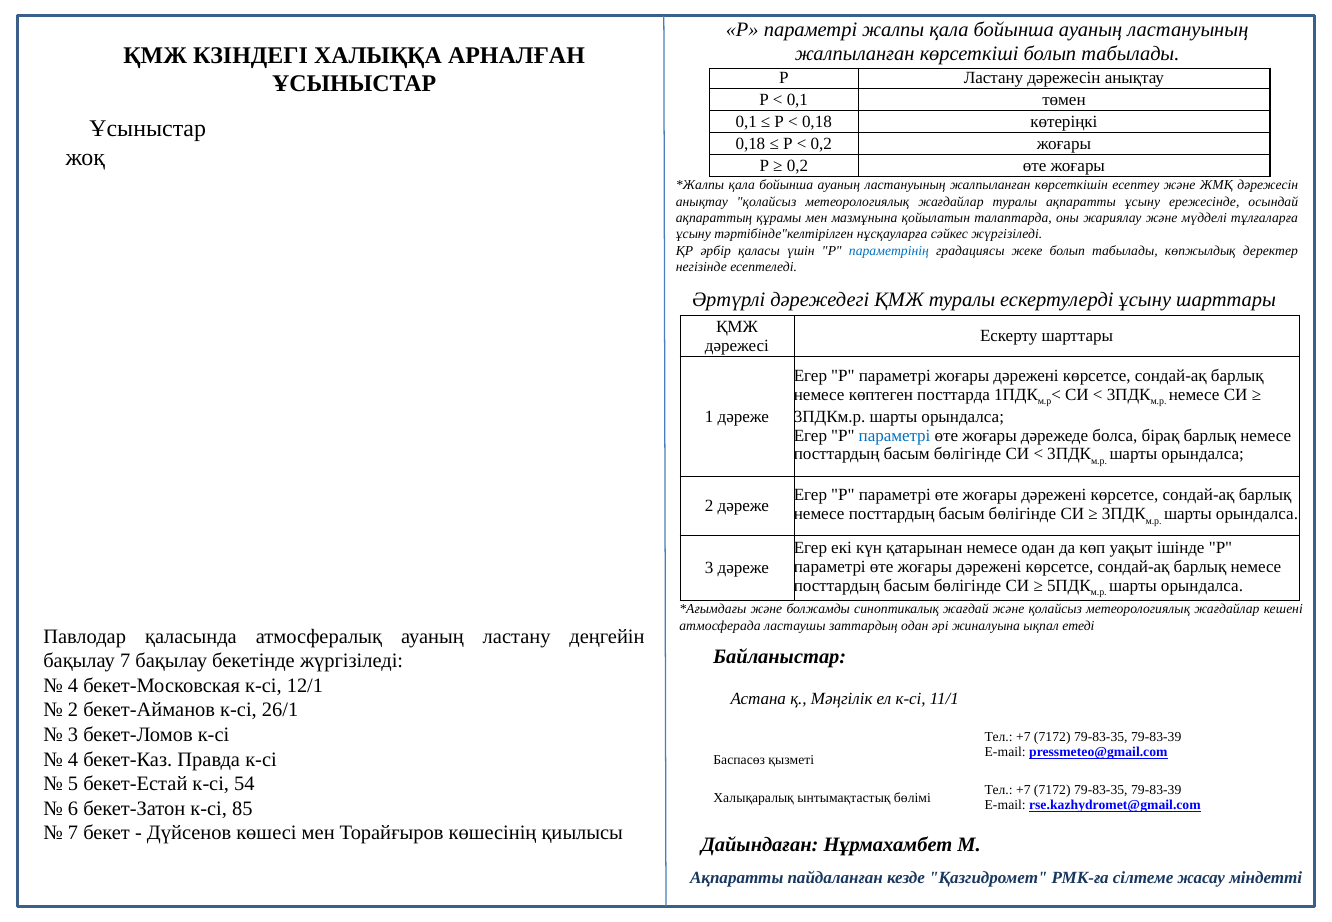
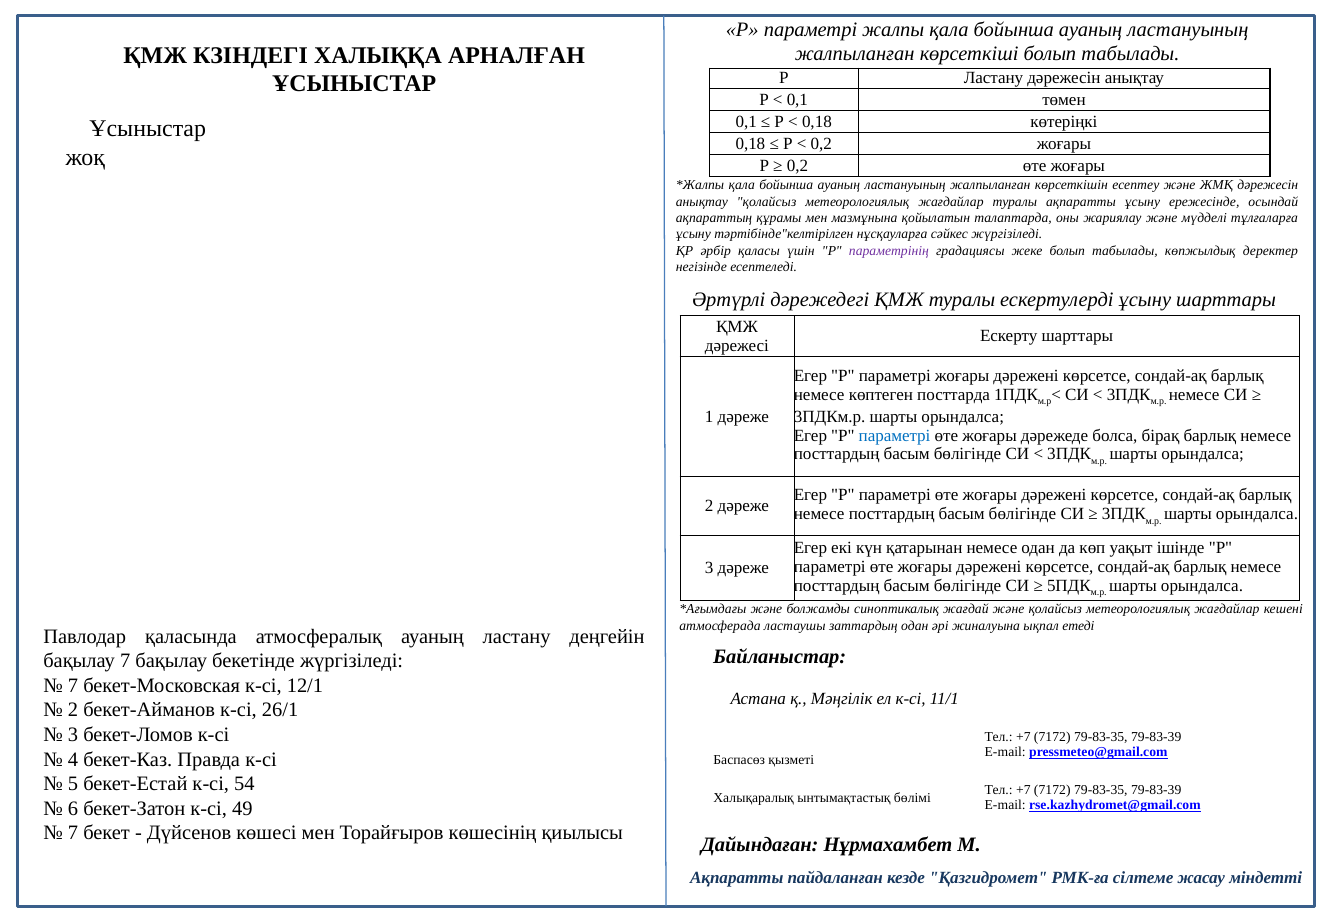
параметрінің colour: blue -> purple (889, 251)
4: 4 -> 7 (73, 686)
85: 85 -> 49 (242, 809)
